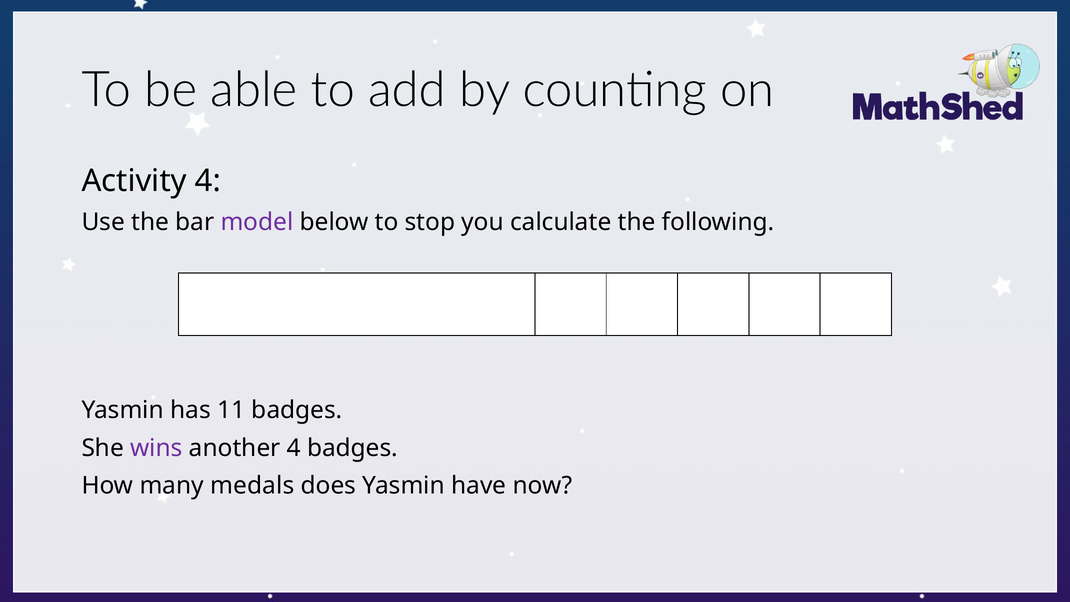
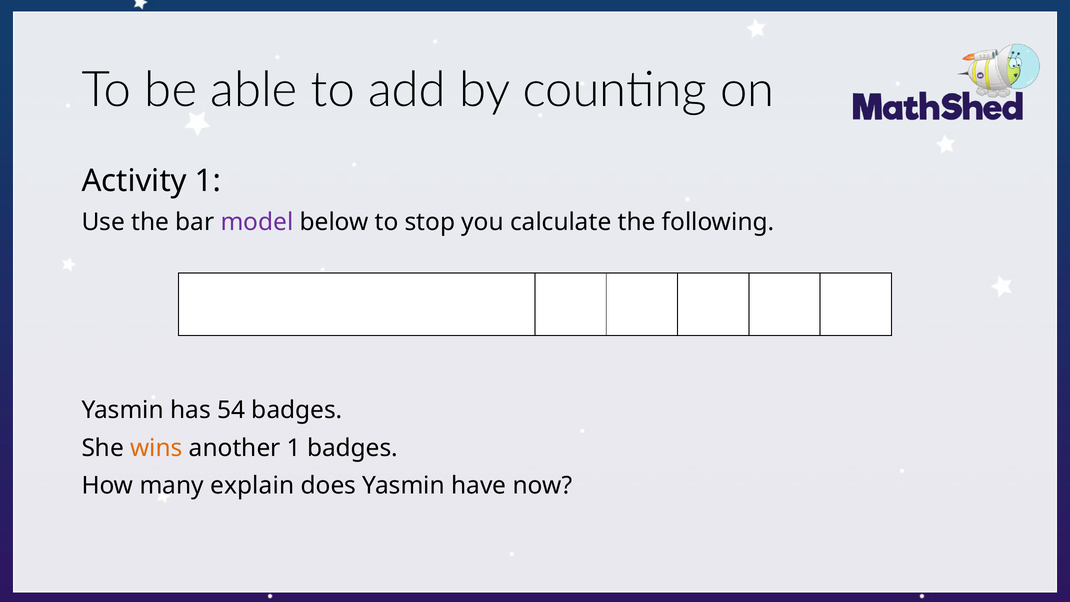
Activity 4: 4 -> 1 (208, 181)
11: 11 -> 54 (231, 410)
wins colour: purple -> orange (156, 448)
another 4: 4 -> 1 (294, 448)
medals: medals -> explain (252, 485)
